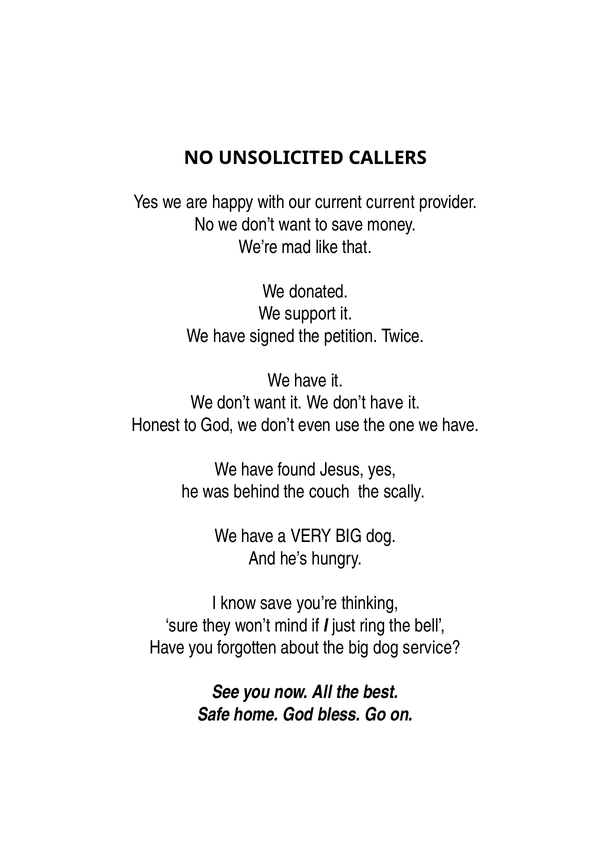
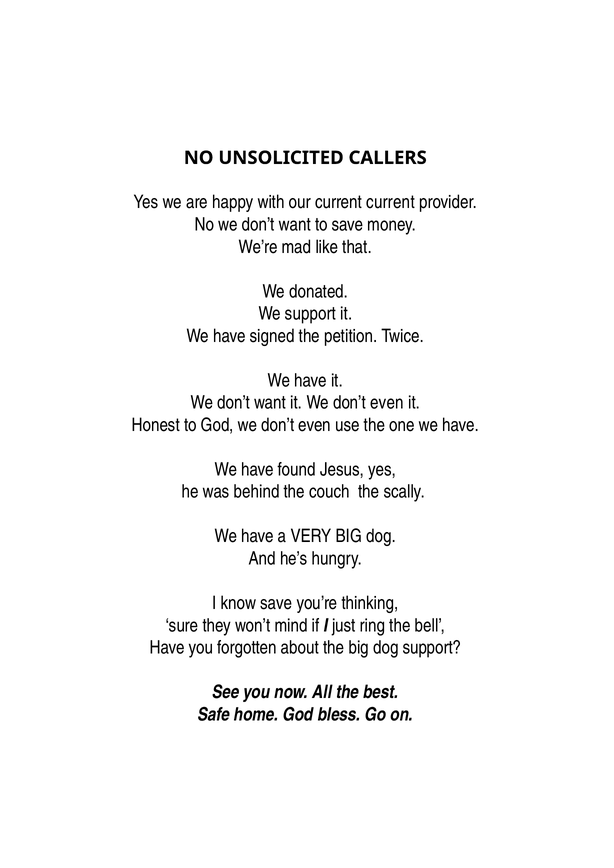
it We don’t have: have -> even (387, 403)
dog service: service -> support (432, 648)
